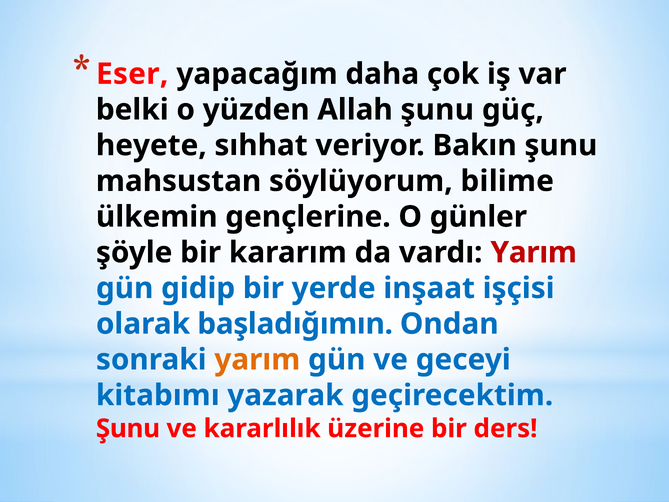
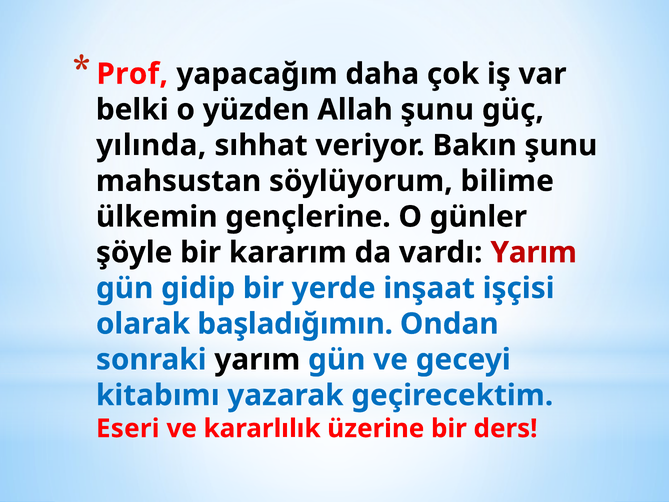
Eser: Eser -> Prof (132, 74)
heyete: heyete -> yılında (151, 145)
yarım colour: orange -> black (257, 359)
Şunu: Şunu -> Eseri (128, 428)
